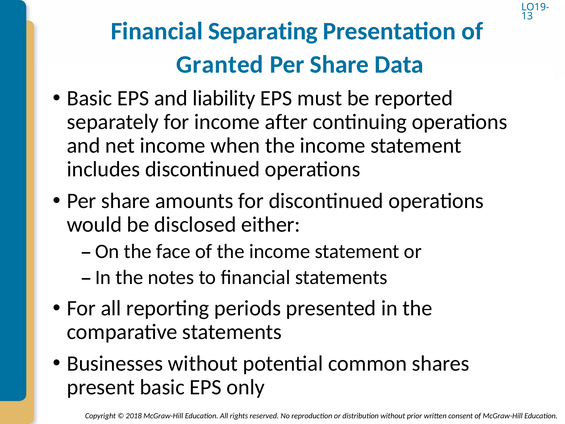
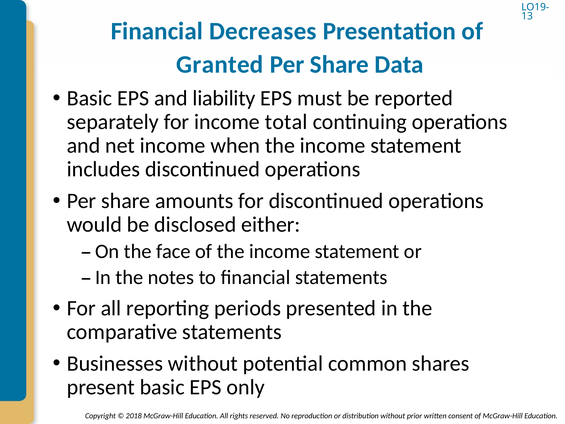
Separating: Separating -> Decreases (263, 31)
after: after -> total (286, 122)
